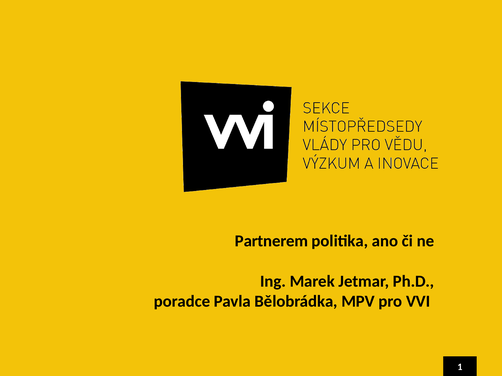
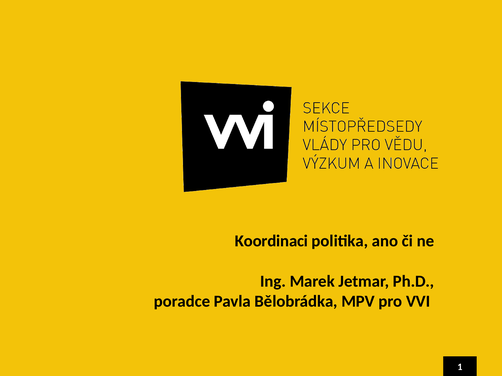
Partnerem: Partnerem -> Koordinaci (271, 241)
